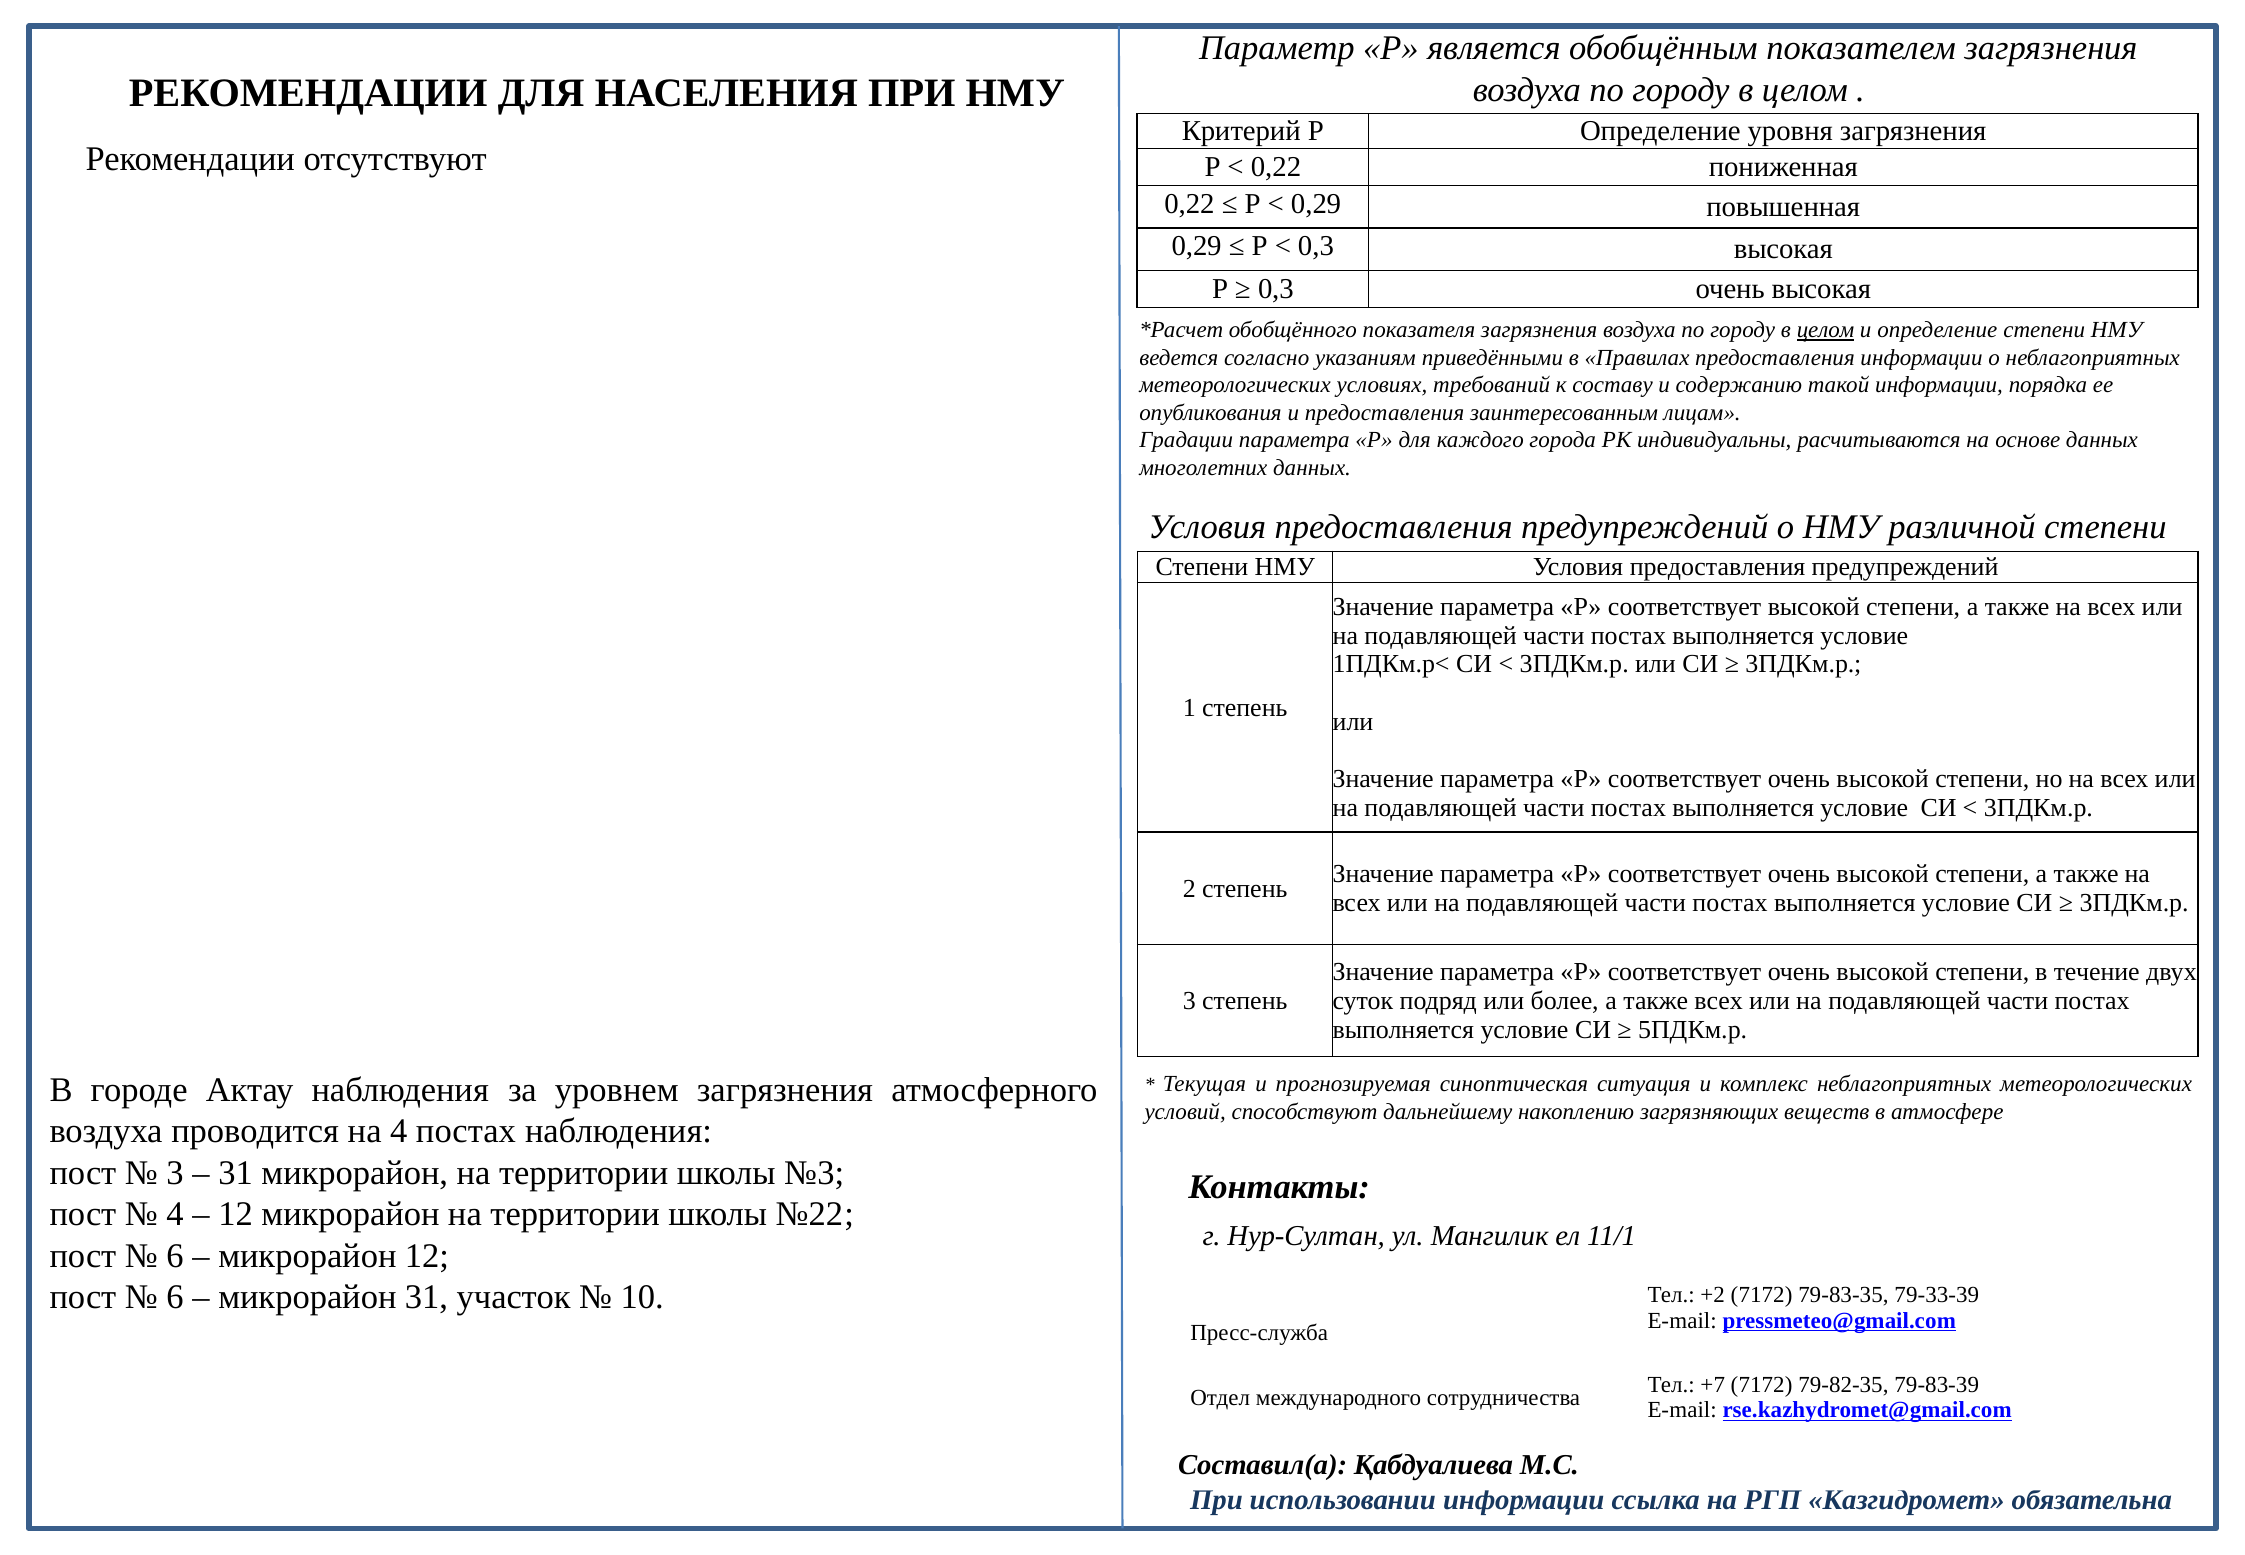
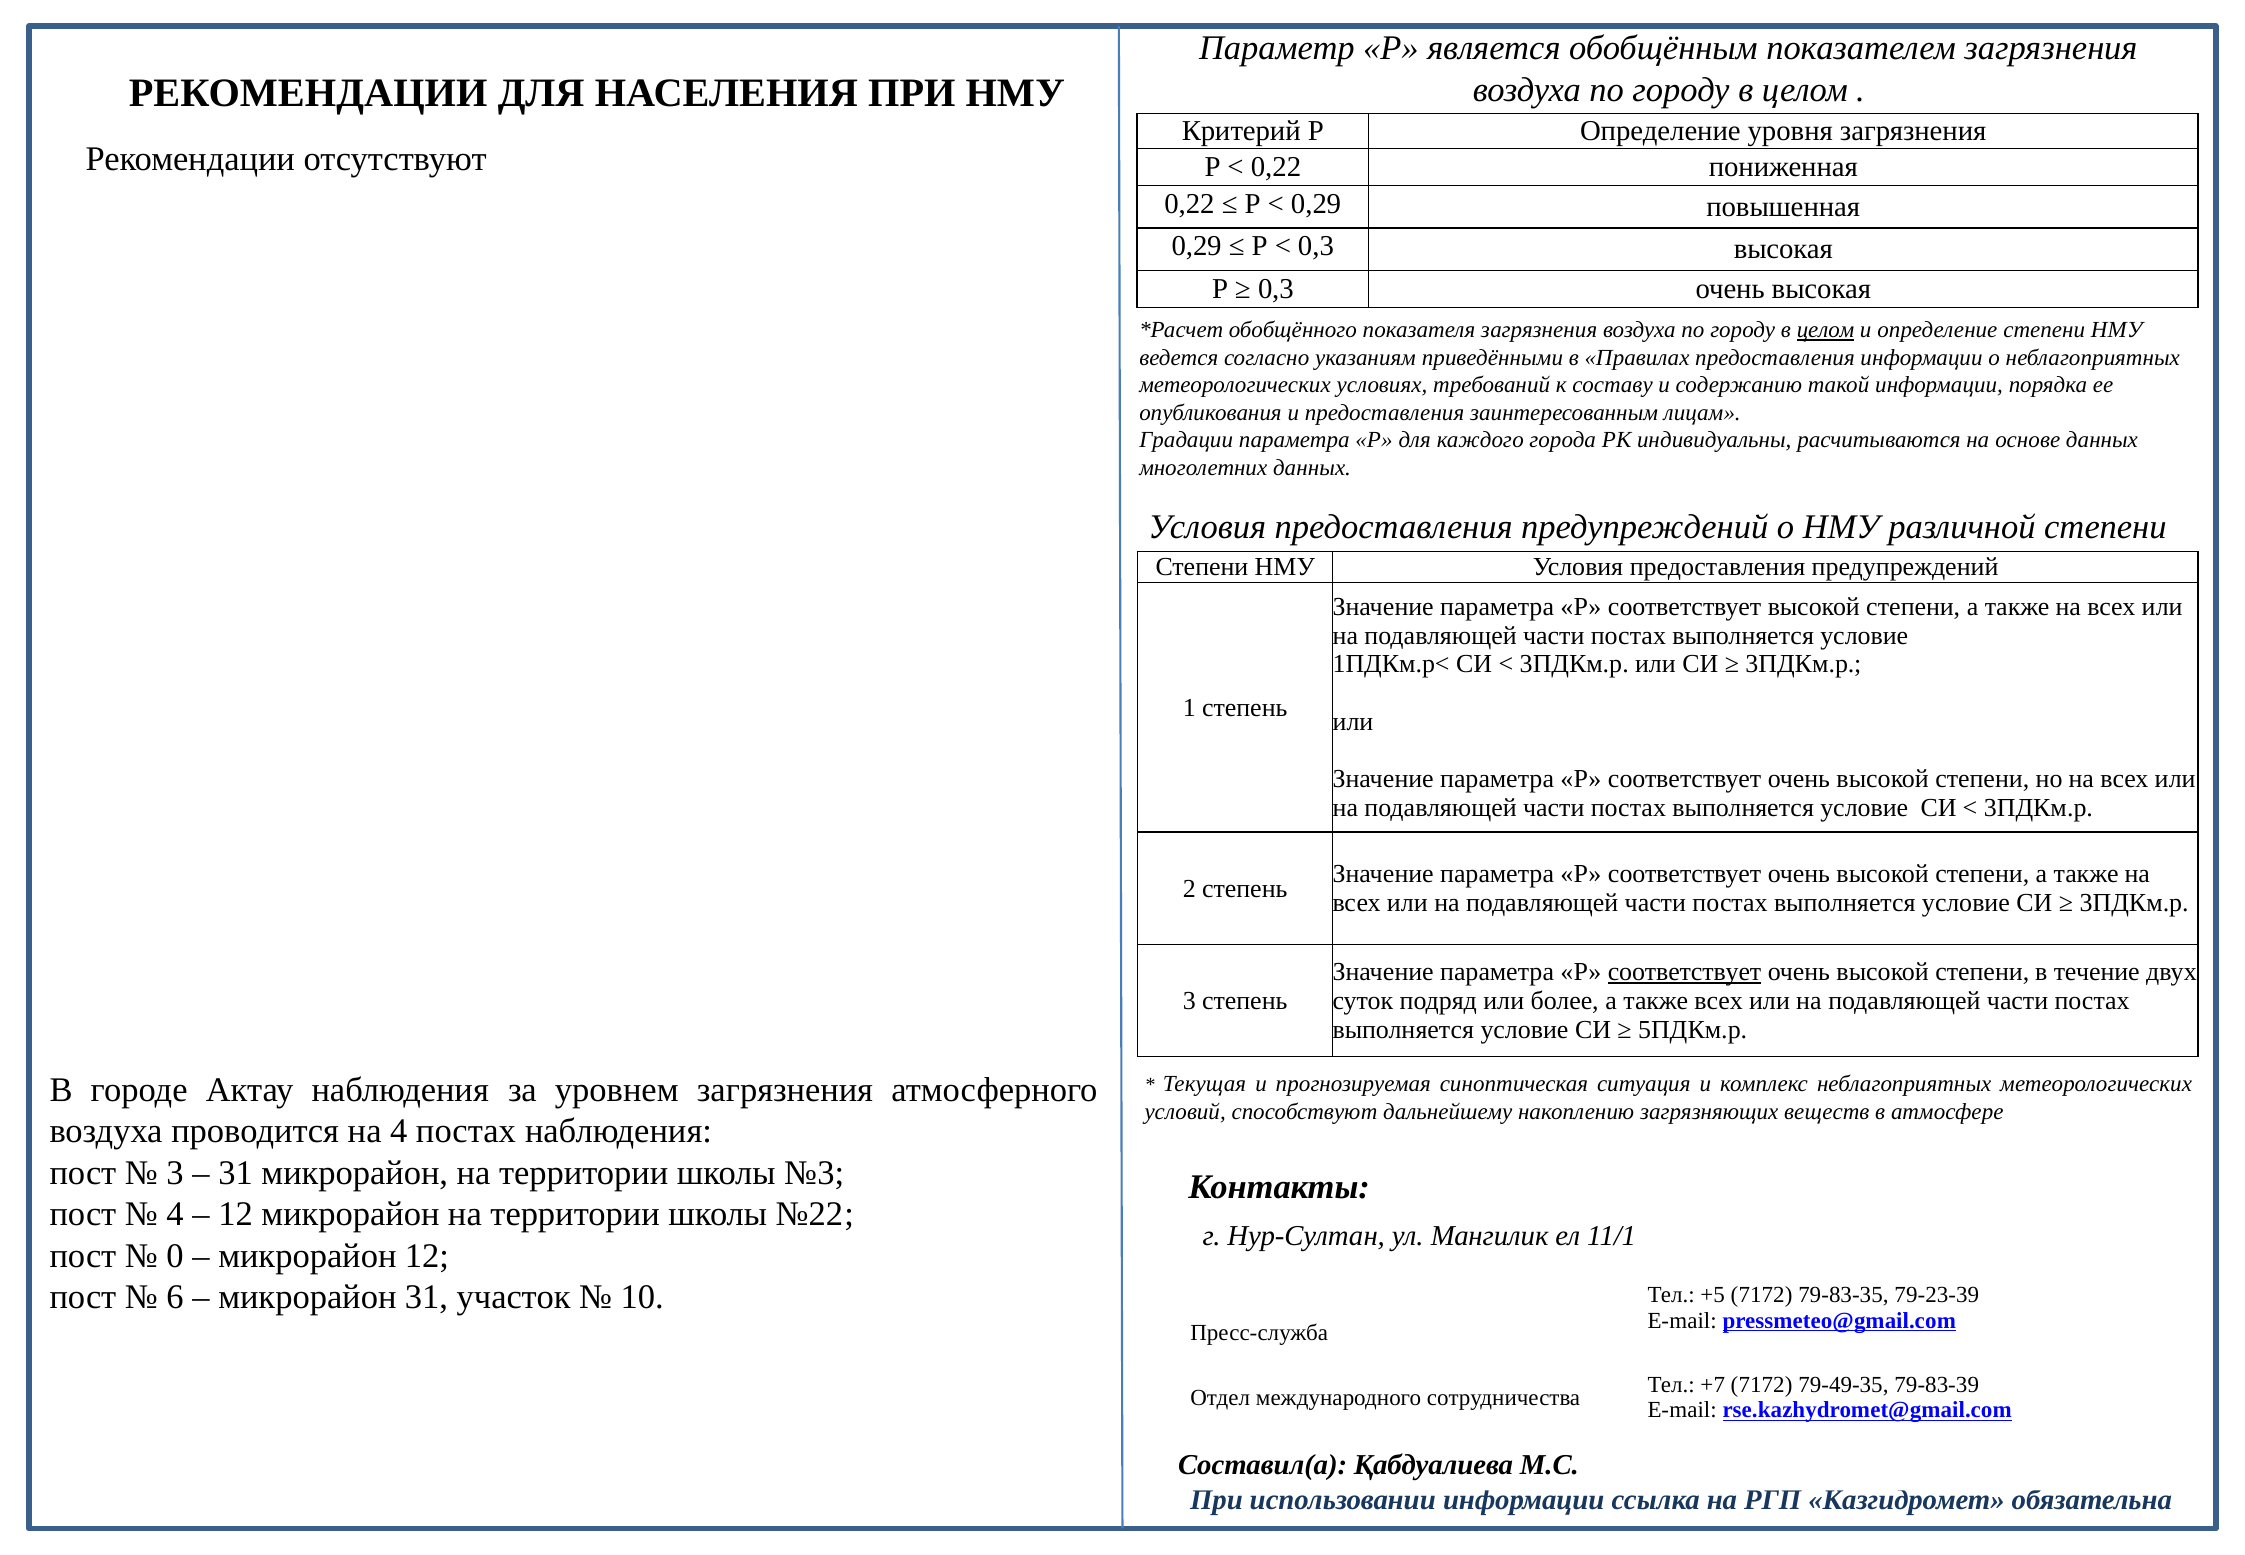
соответствует underline: none -> present (1685, 972)
6: 6 -> 0 (175, 1255)
+2: +2 -> +5 (1713, 1294)
79-33-39: 79-33-39 -> 79-23-39 (1937, 1294)
79-82-35: 79-82-35 -> 79-49-35 (1843, 1384)
